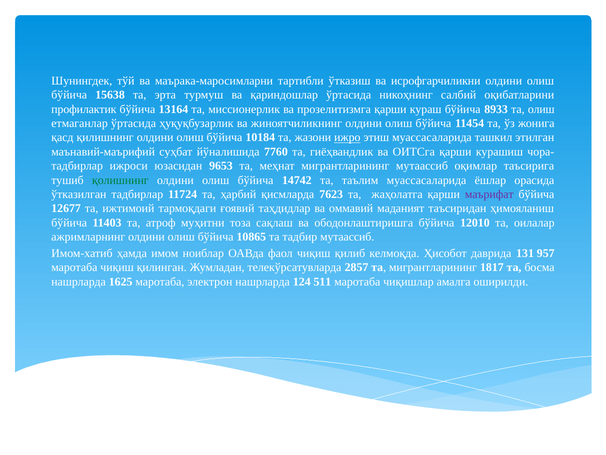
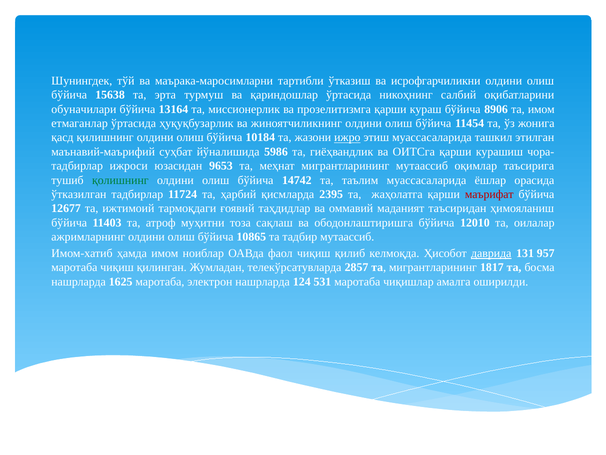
профилактик: профилактик -> обуначилари (84, 109)
8933: 8933 -> 8906 (496, 109)
та олиш: олиш -> имом (541, 109)
7760: 7760 -> 5986 (276, 152)
7623: 7623 -> 2395 (331, 194)
маърифат colour: purple -> red (489, 194)
даврида underline: none -> present (491, 253)
511: 511 -> 531 (322, 281)
